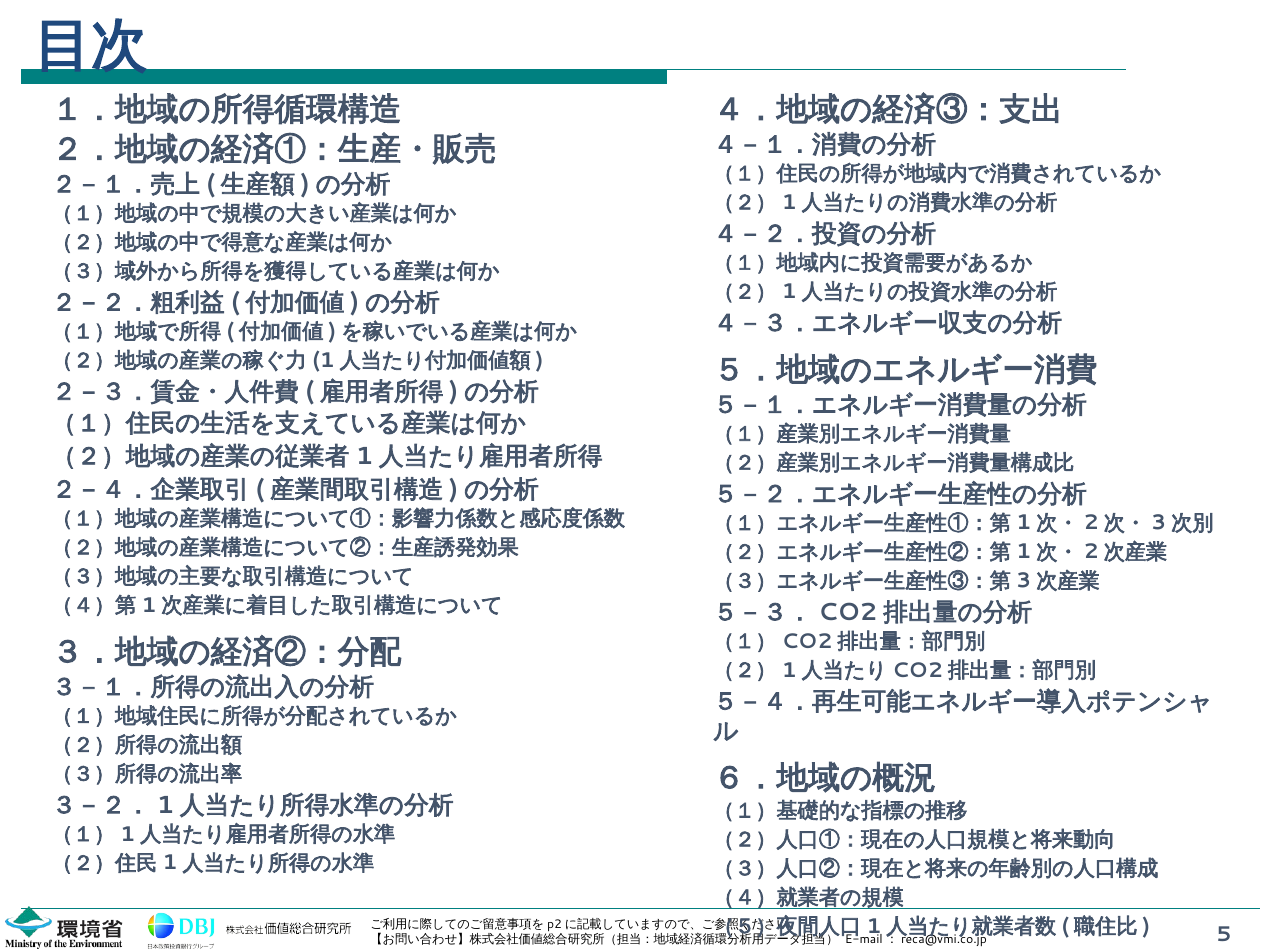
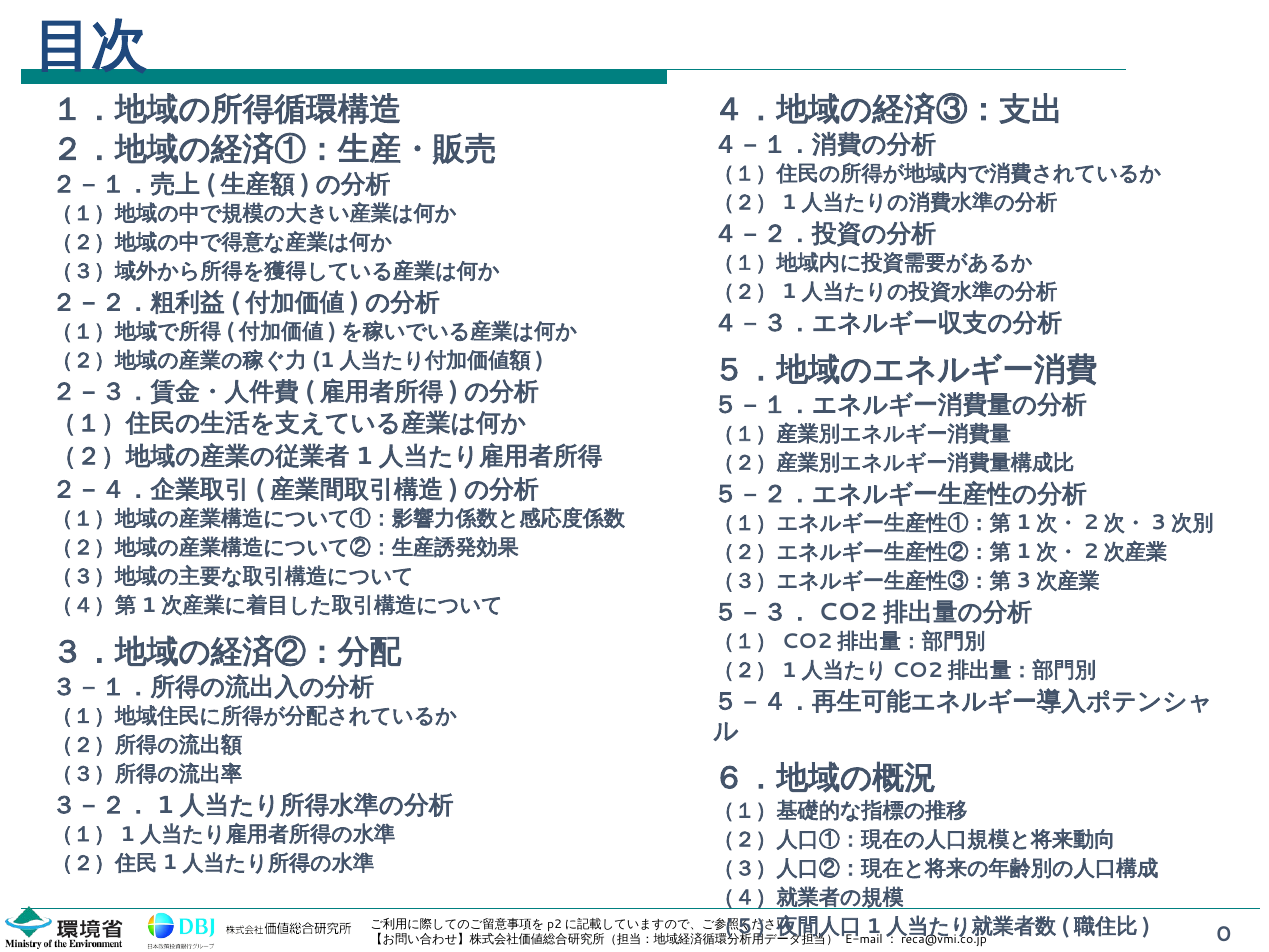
5: 5 -> 0 (1224, 934)
